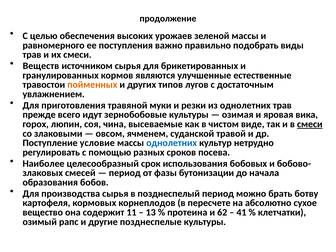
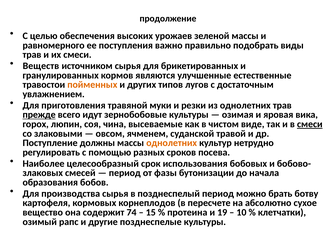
прежде underline: none -> present (39, 115)
условие: условие -> должны (97, 143)
однолетних colour: blue -> orange (172, 143)
11: 11 -> 74 (132, 212)
13: 13 -> 15 (151, 212)
62: 62 -> 19 (222, 212)
41: 41 -> 10 (241, 212)
